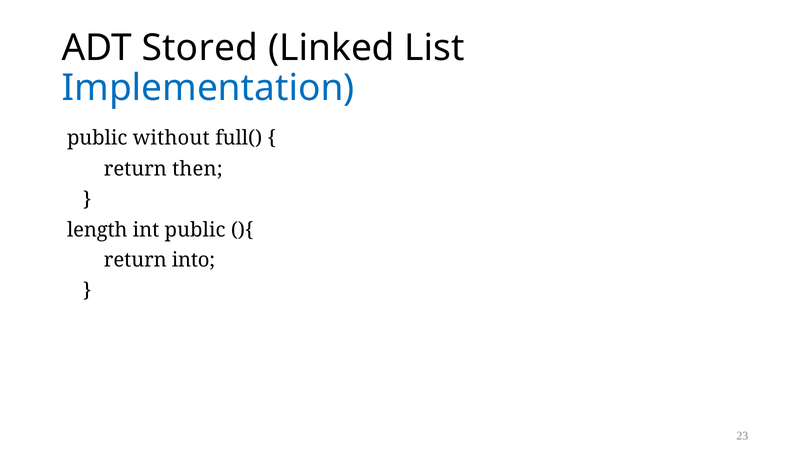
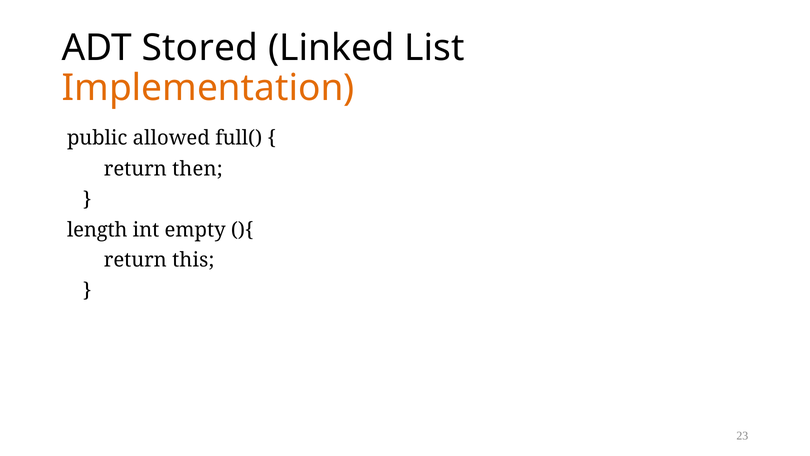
Implementation colour: blue -> orange (208, 88)
without: without -> allowed (171, 138)
int public: public -> empty (195, 230)
into: into -> this (193, 260)
